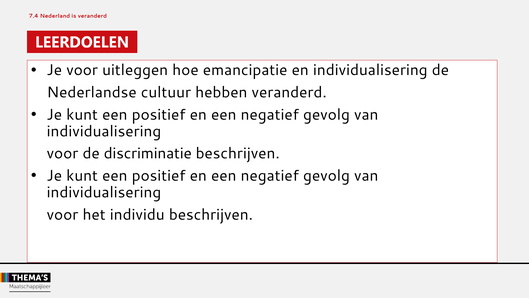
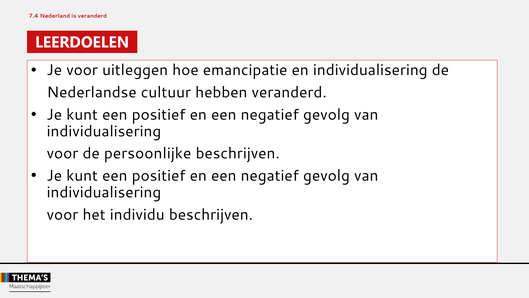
discriminatie: discriminatie -> persoonlijke (148, 153)
